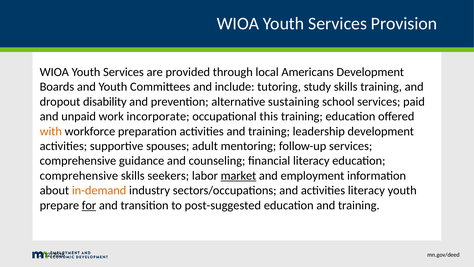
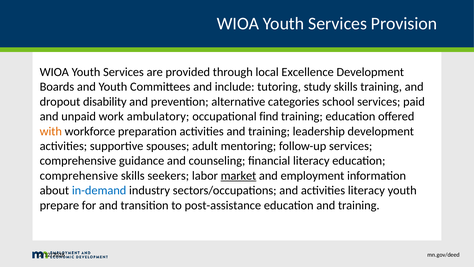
Americans: Americans -> Excellence (308, 72)
sustaining: sustaining -> categories (294, 101)
incorporate: incorporate -> ambulatory (158, 116)
this: this -> find (269, 116)
in-demand colour: orange -> blue (99, 190)
for underline: present -> none (89, 205)
post-suggested: post-suggested -> post-assistance (223, 205)
